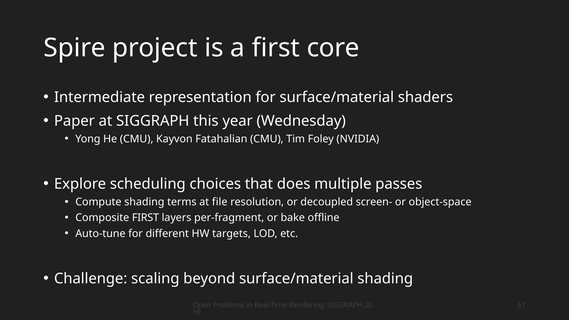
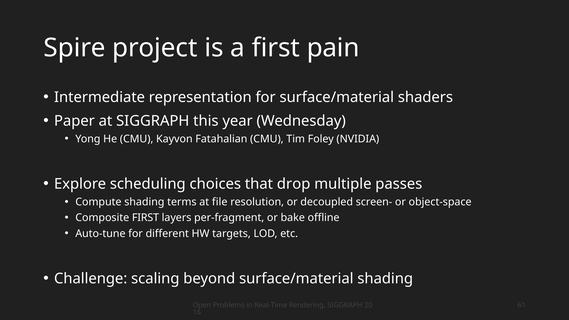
core: core -> pain (333, 48)
does: does -> drop (294, 184)
